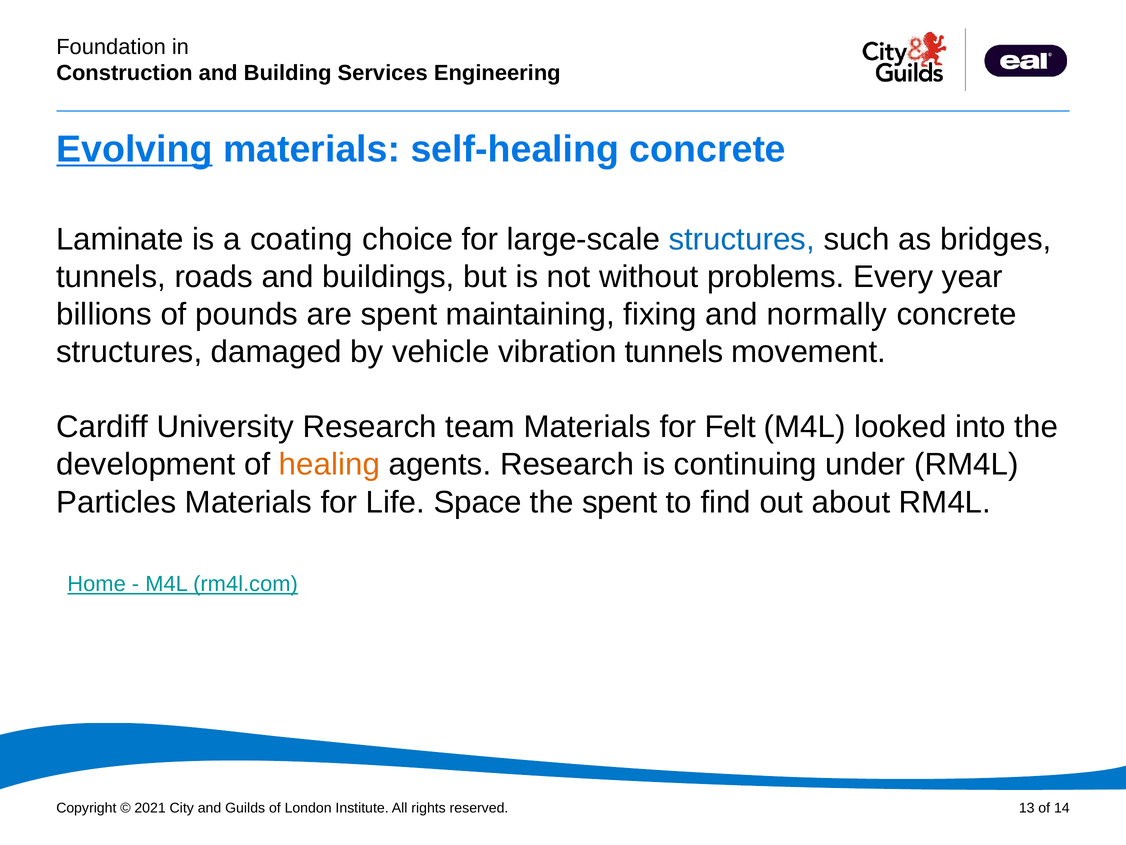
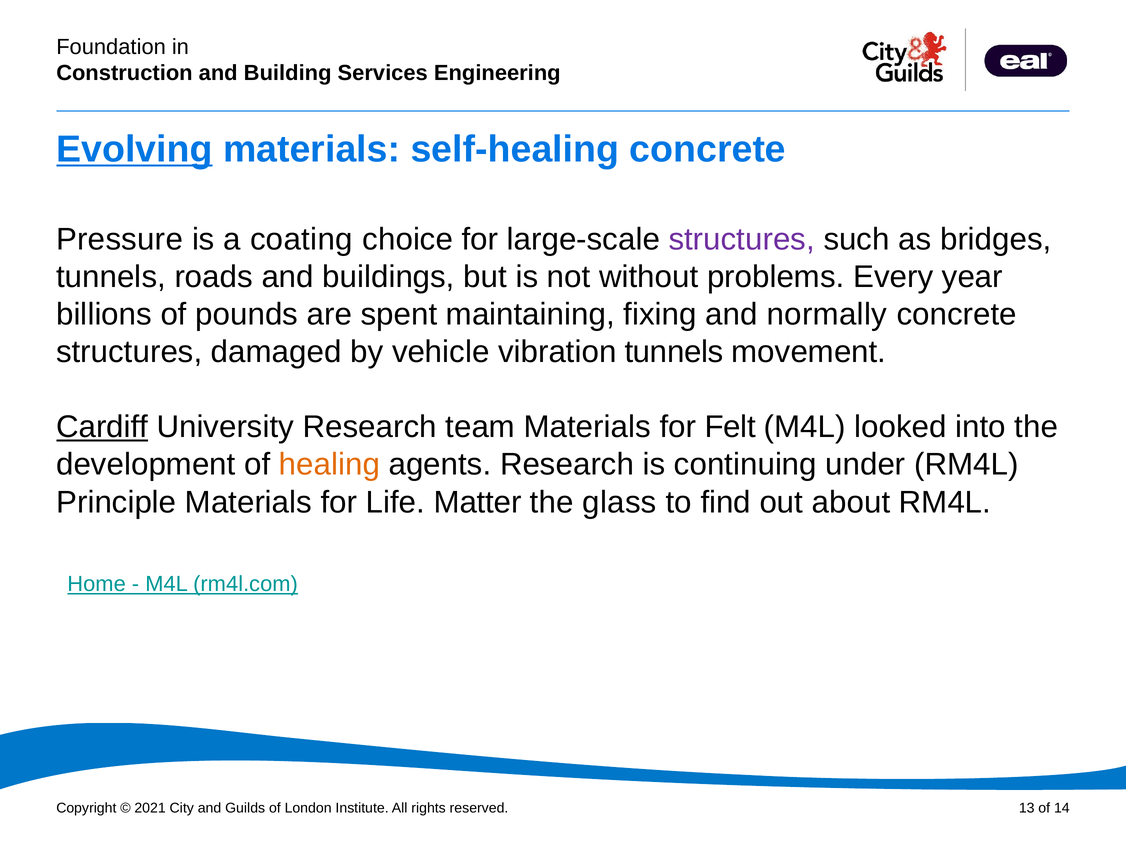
Laminate: Laminate -> Pressure (120, 239)
structures colour: blue -> purple (742, 239)
Cardiff underline: none -> present (102, 427)
Particles: Particles -> Principle (116, 502)
Space: Space -> Matter (478, 502)
the spent: spent -> glass (619, 502)
